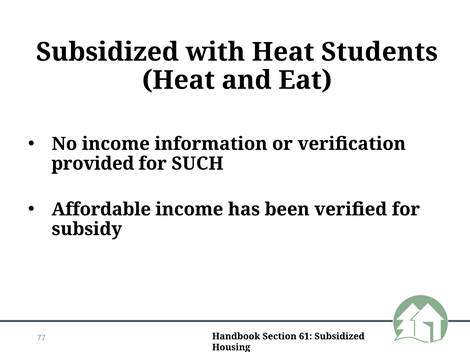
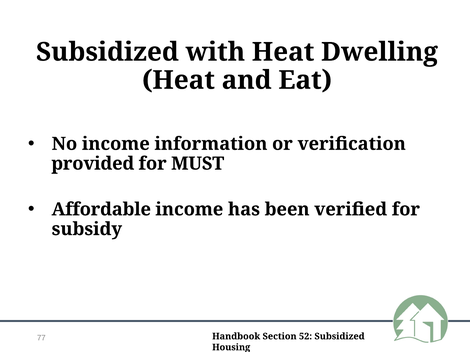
Students: Students -> Dwelling (380, 52)
SUCH: SUCH -> MUST (198, 164)
61: 61 -> 52 (306, 337)
